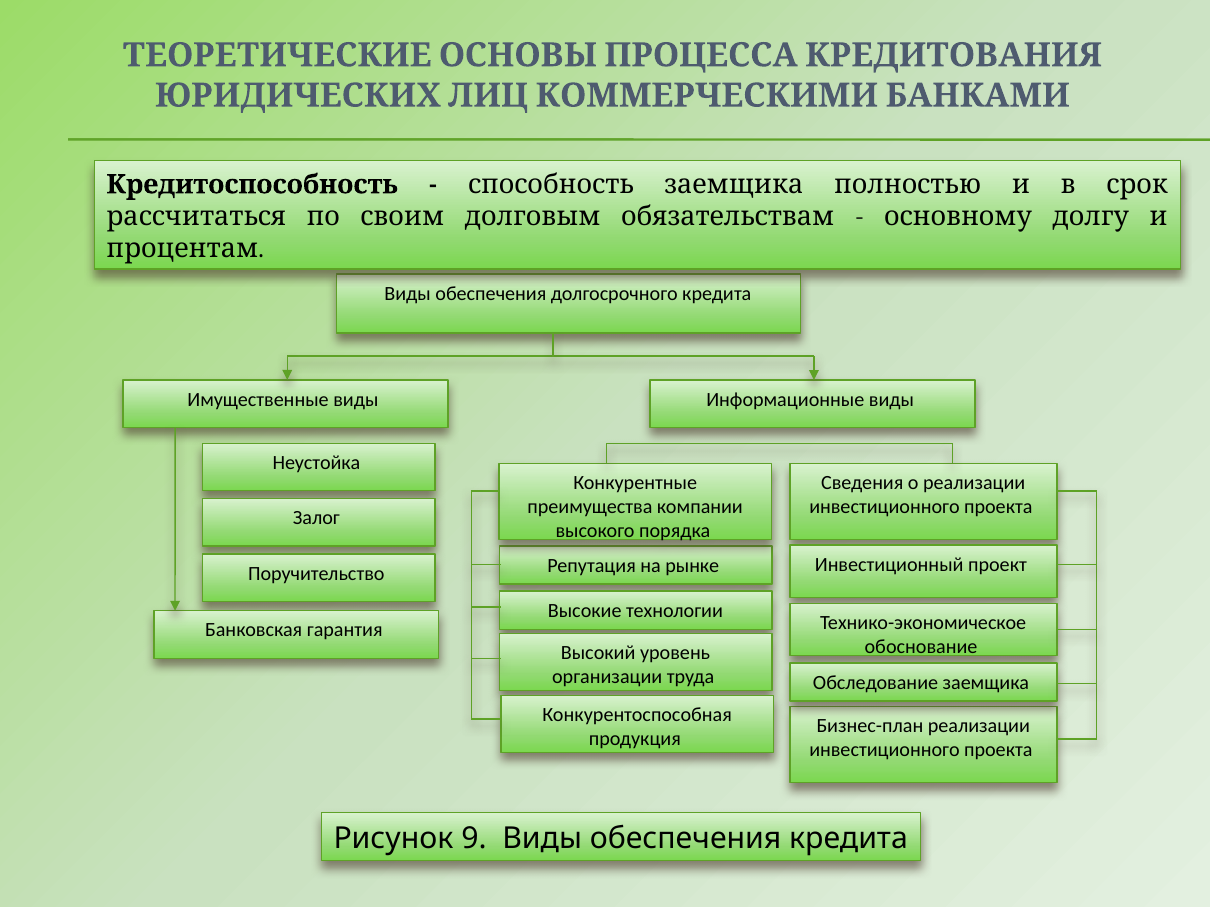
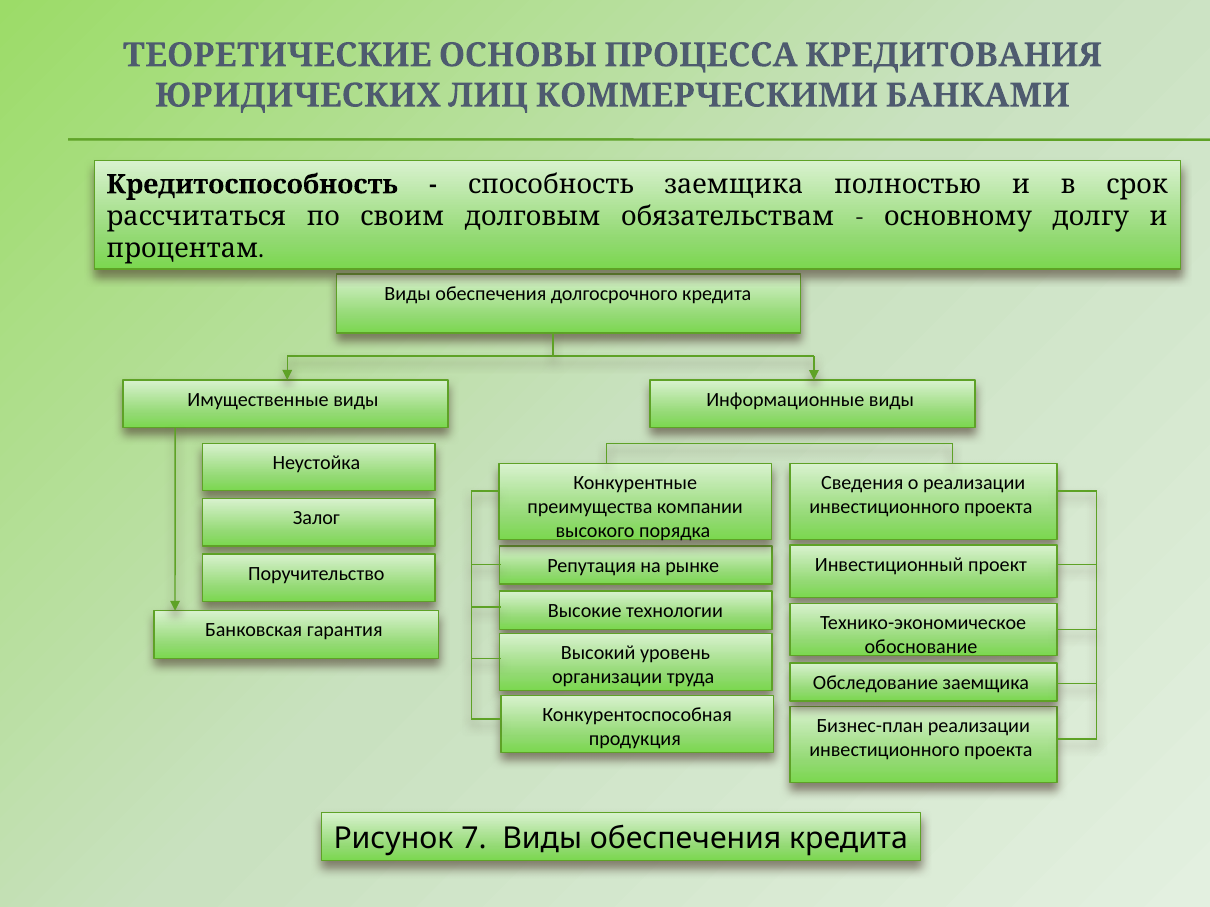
9: 9 -> 7 (474, 839)
